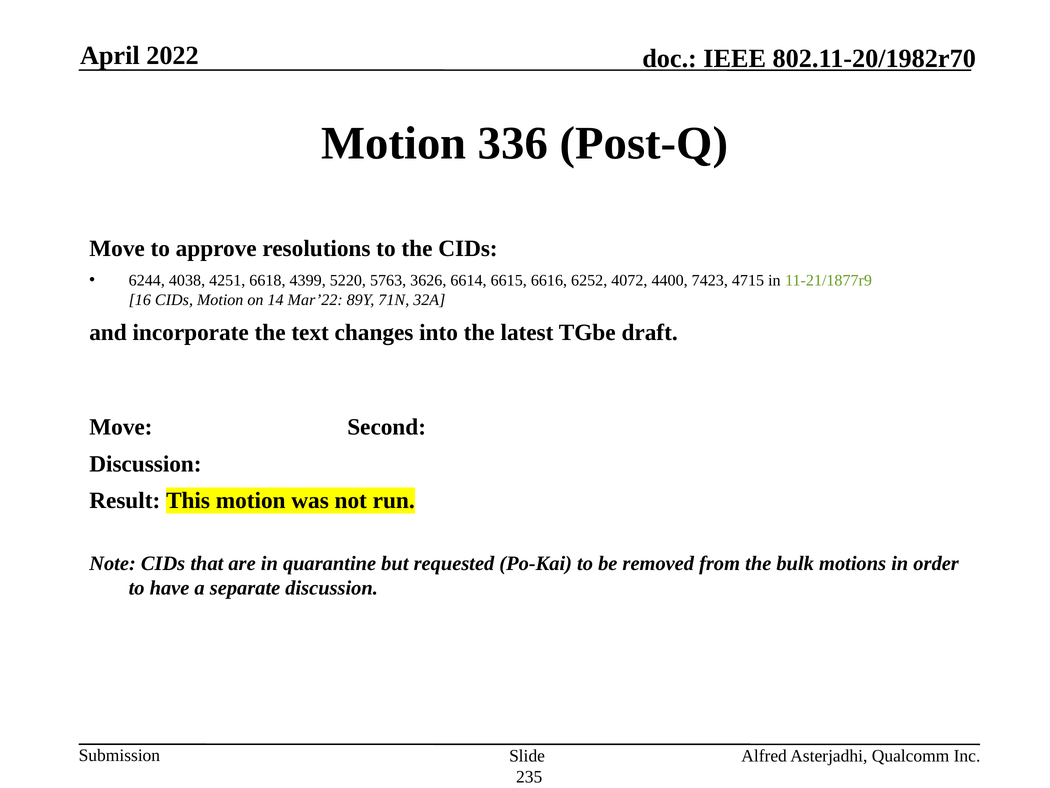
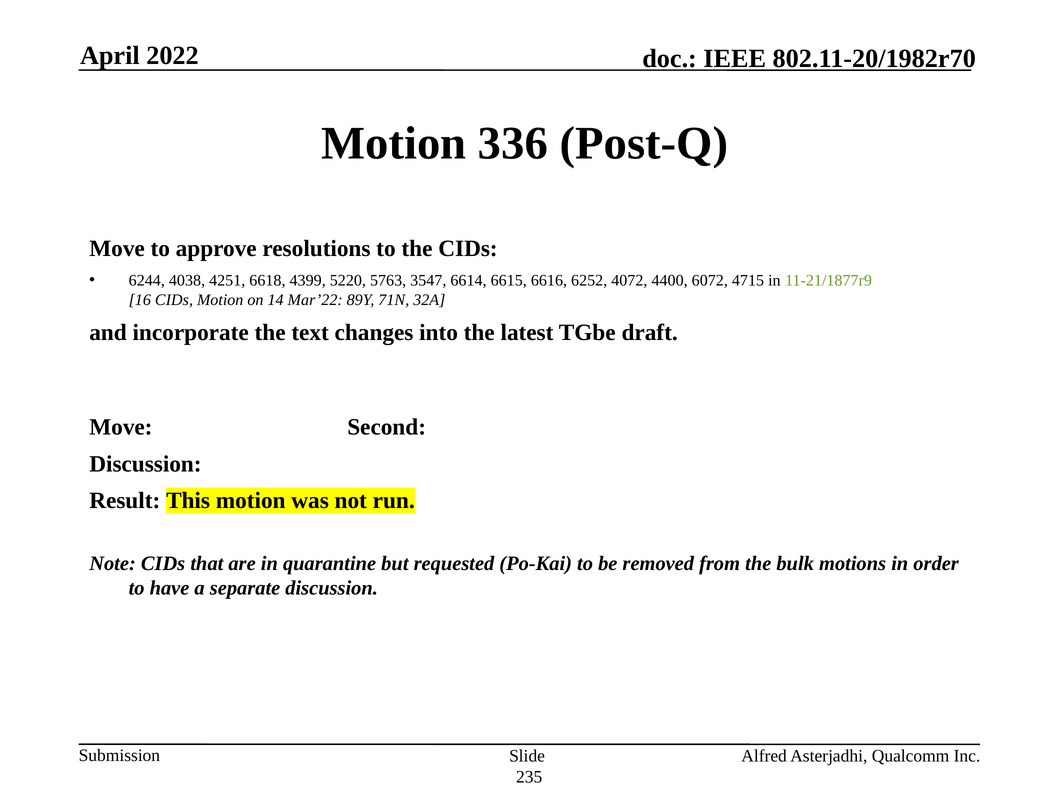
3626: 3626 -> 3547 (428, 280)
7423: 7423 -> 6072 (710, 280)
